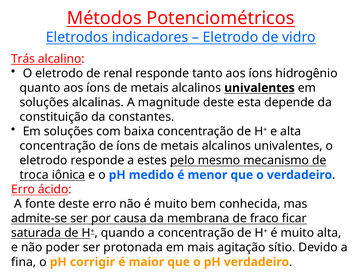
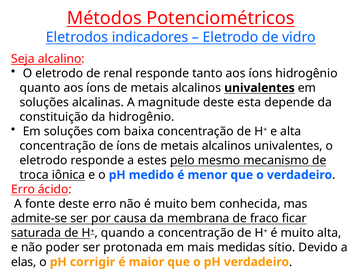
Trás: Trás -> Seja (23, 59)
da constantes: constantes -> hidrogênio (142, 117)
agitação: agitação -> medidas (241, 247)
fina: fina -> elas (24, 262)
